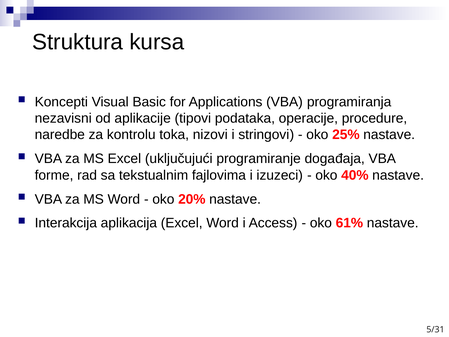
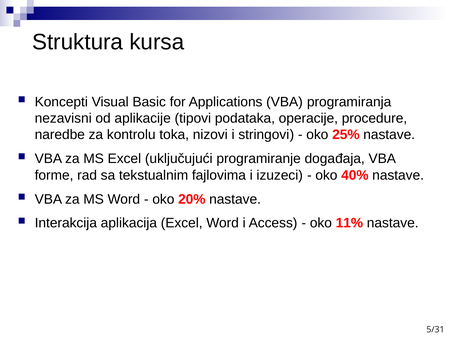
61%: 61% -> 11% (349, 223)
